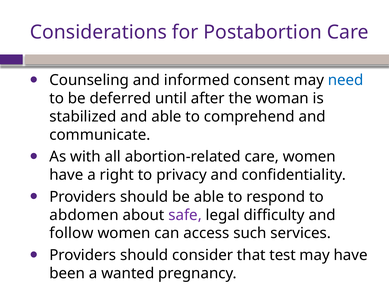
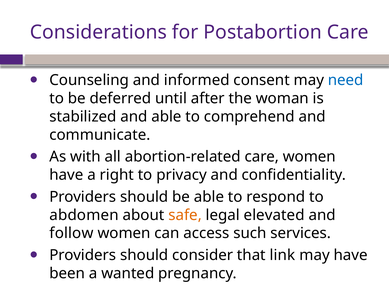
safe colour: purple -> orange (185, 215)
difficulty: difficulty -> elevated (274, 215)
test: test -> link (282, 255)
